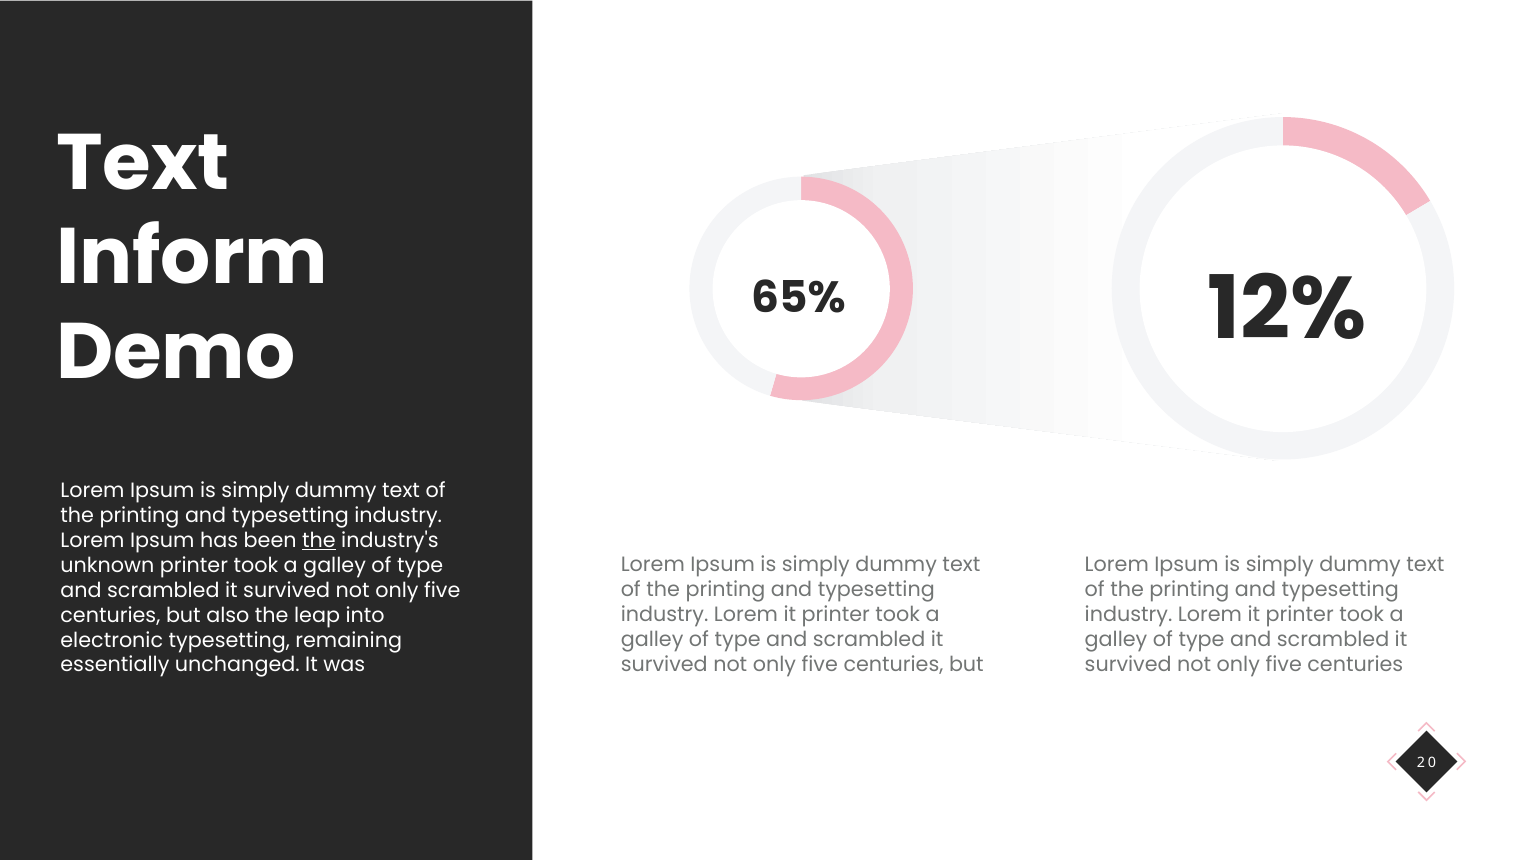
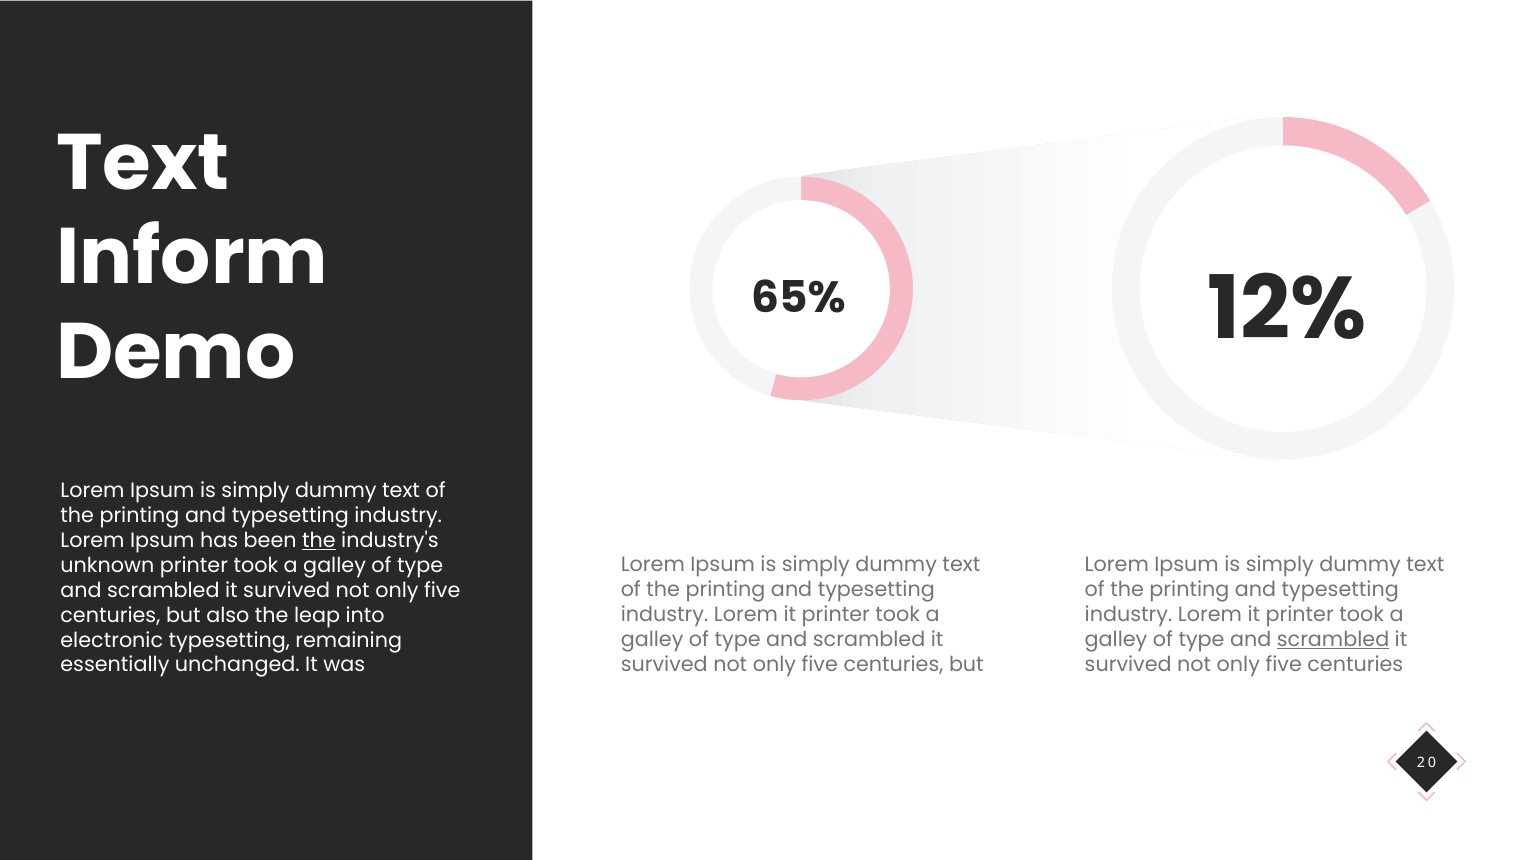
scrambled underline: none -> present (1333, 640)
